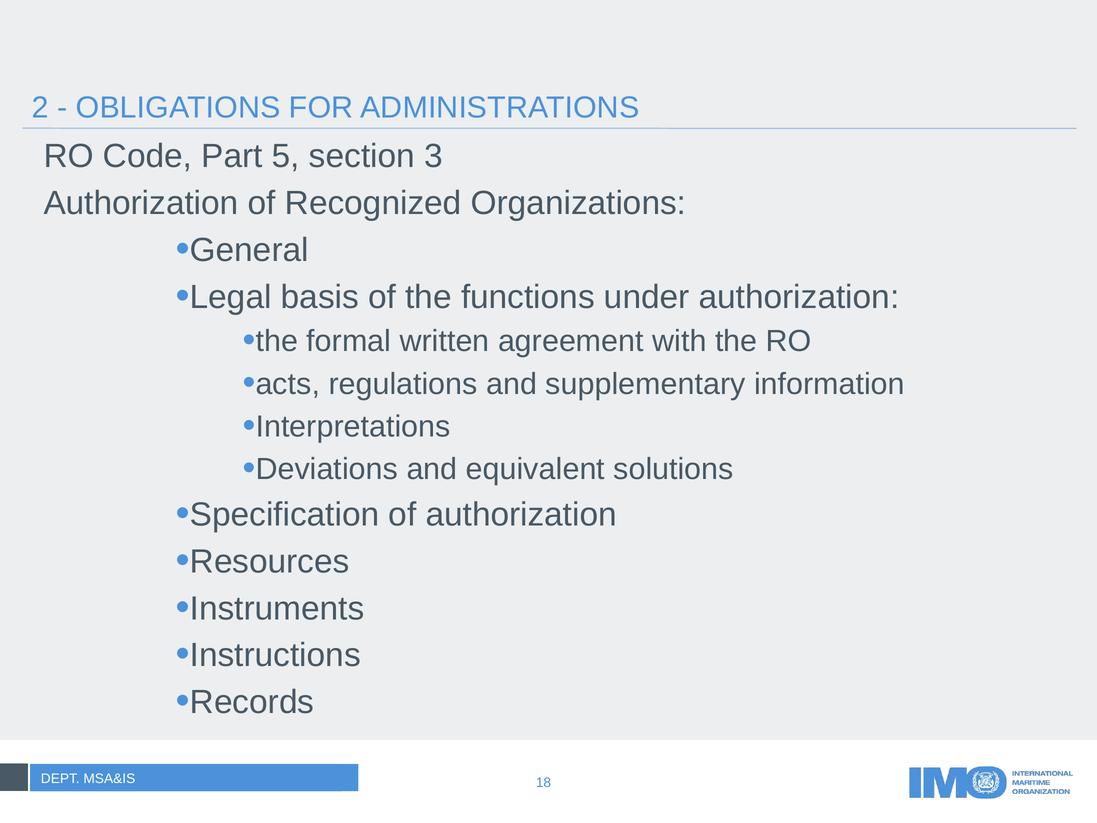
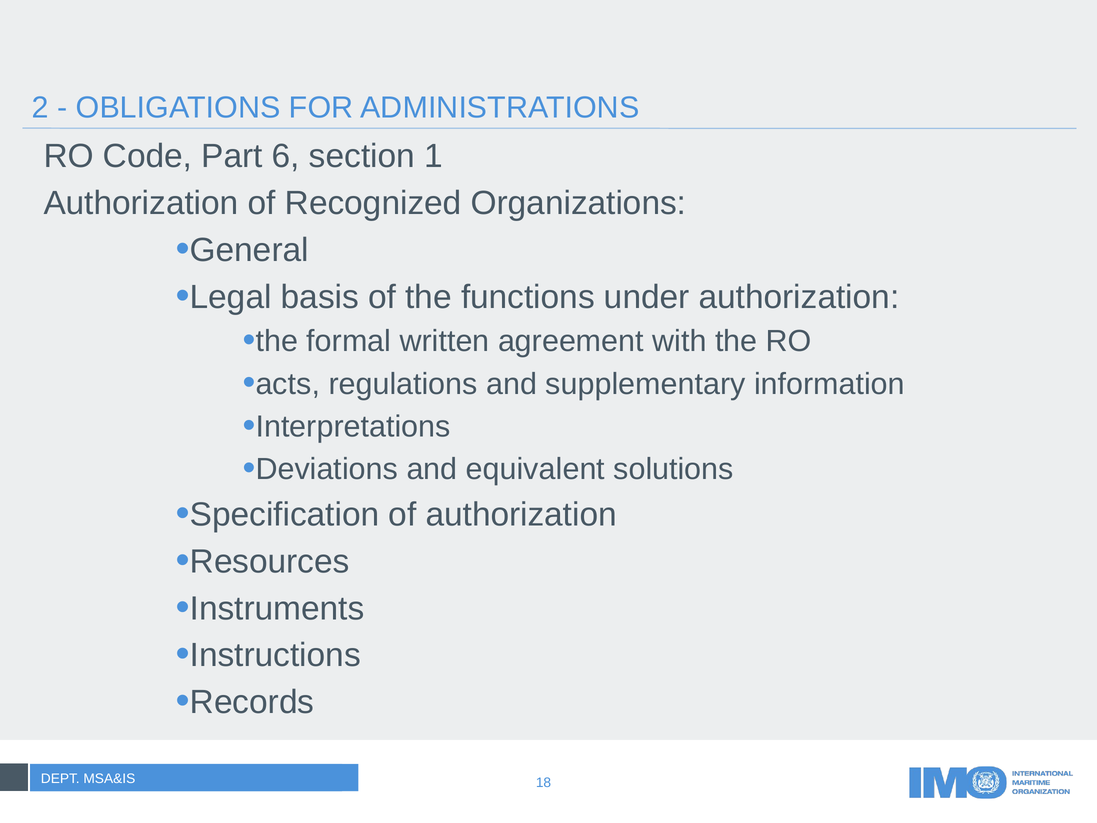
5: 5 -> 6 (286, 156)
3: 3 -> 1 (433, 156)
